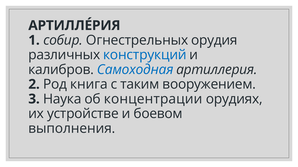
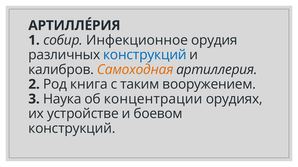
Огнестрельных: Огнестрельных -> Инфекционное (137, 40)
Самоходная colour: blue -> orange (135, 70)
выполнения: выполнения -> конструкций (72, 129)
